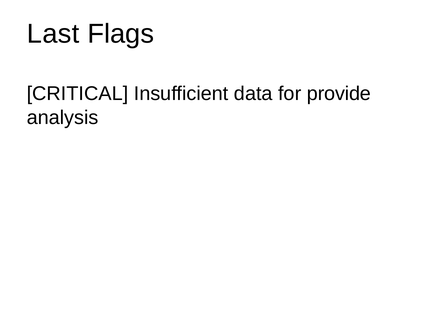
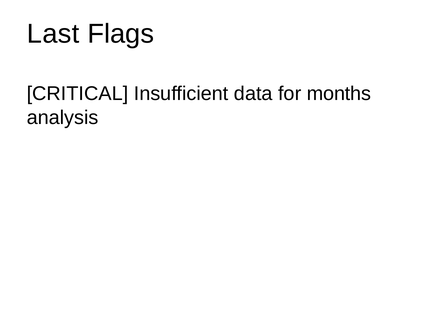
provide: provide -> months (339, 94)
